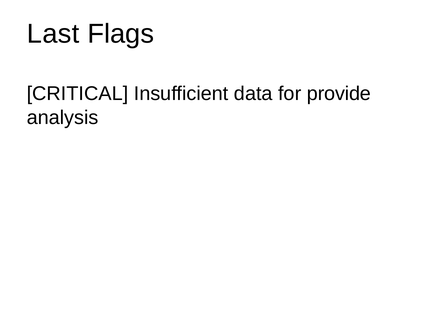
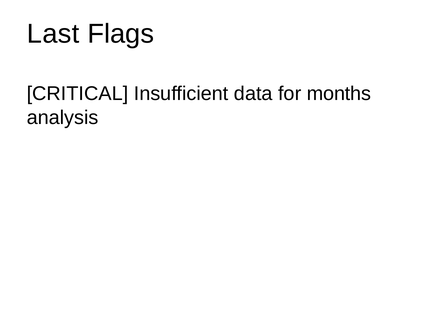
provide: provide -> months (339, 94)
